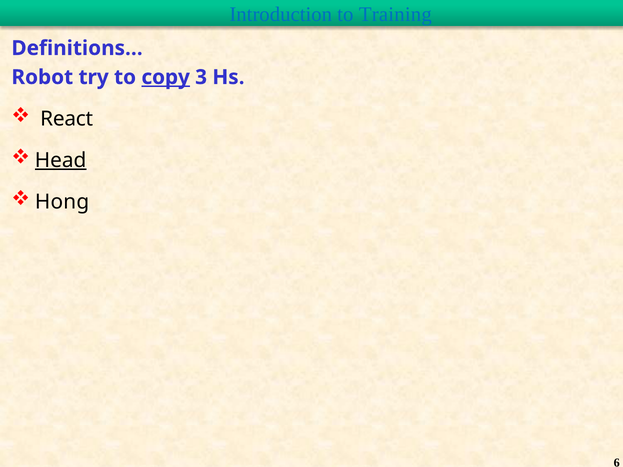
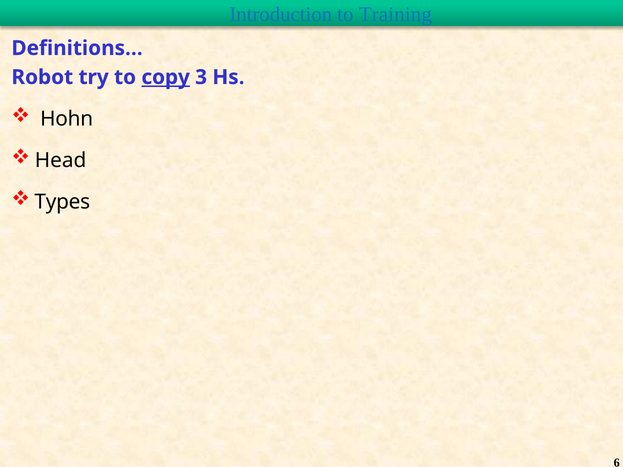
React: React -> Hohn (67, 119)
Head underline: present -> none (61, 160)
Hong: Hong -> Types (62, 202)
